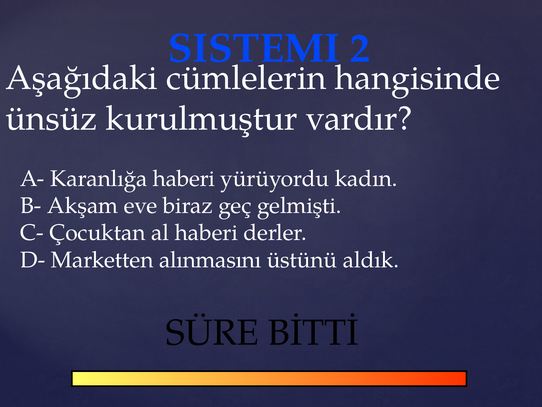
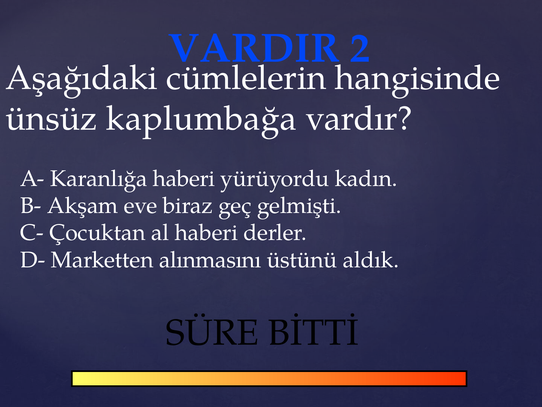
SISTEMI: SISTEMI -> VARDIR (254, 48)
kurulmuştur: kurulmuştur -> kaplumbağa (201, 119)
